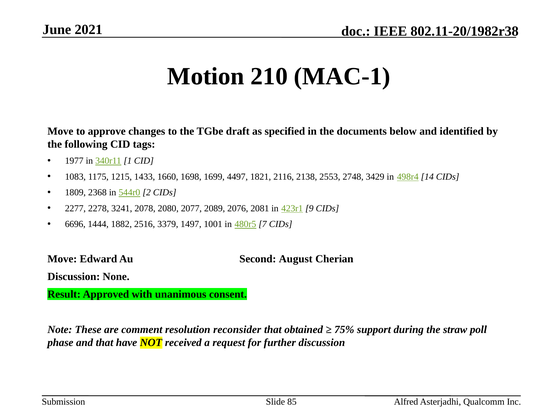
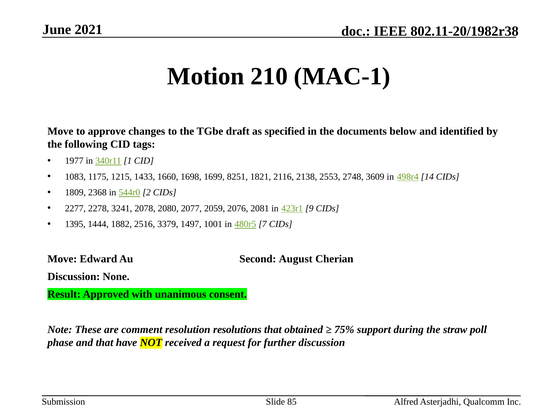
4497: 4497 -> 8251 (237, 176)
3429: 3429 -> 3609 (375, 176)
2089: 2089 -> 2059 (215, 208)
6696: 6696 -> 1395 (75, 224)
reconsider: reconsider -> resolutions (237, 329)
